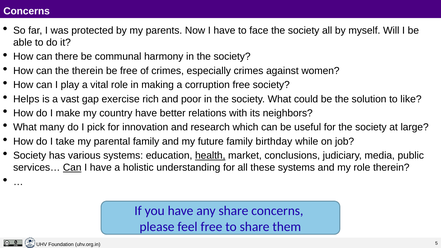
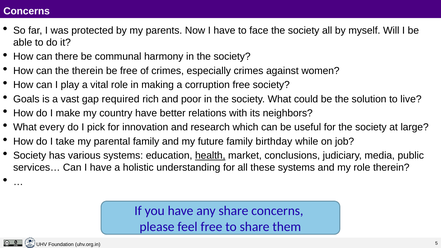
Helps: Helps -> Goals (26, 99)
exercise: exercise -> required (121, 99)
like: like -> live (411, 99)
many: many -> every (52, 127)
Can underline: present -> none (72, 168)
